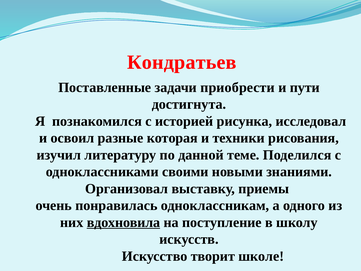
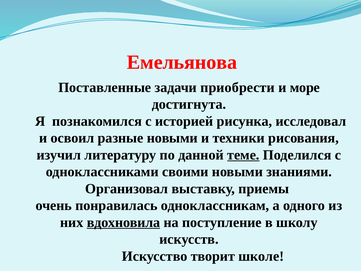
Кондратьев: Кондратьев -> Емельянова (182, 62)
пути: пути -> море (305, 87)
разные которая: которая -> новыми (172, 138)
теме underline: none -> present (243, 155)
